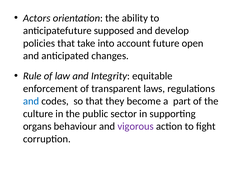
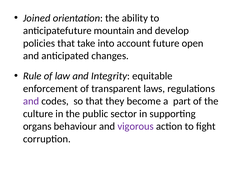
Actors: Actors -> Joined (37, 18)
supposed: supposed -> mountain (114, 31)
and colour: blue -> purple (31, 101)
